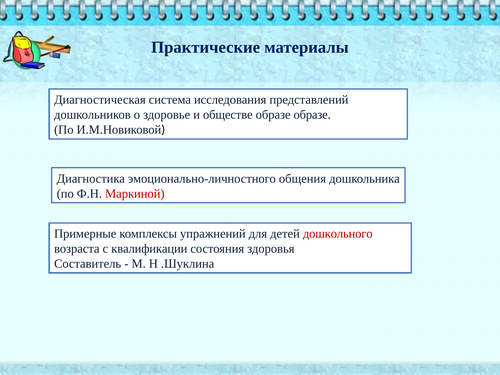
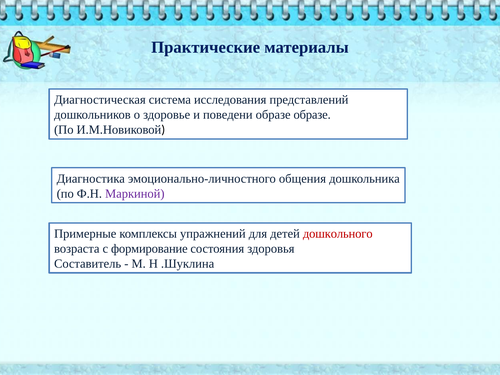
обществе: обществе -> поведени (228, 115)
Маркиной colour: red -> purple (135, 194)
квалификации: квалификации -> формирование (149, 249)
